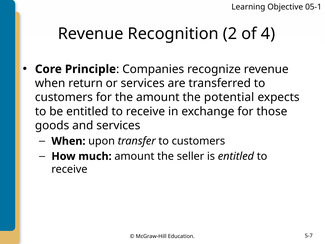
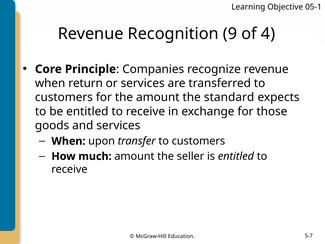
2: 2 -> 9 (230, 34)
potential: potential -> standard (229, 97)
